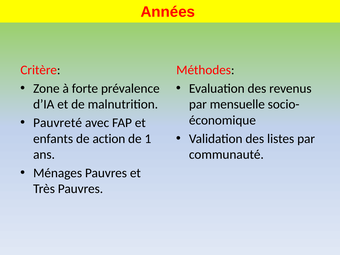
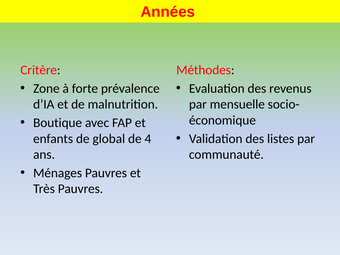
Pauvreté: Pauvreté -> Boutique (58, 123)
action: action -> global (109, 139)
1: 1 -> 4 (148, 139)
